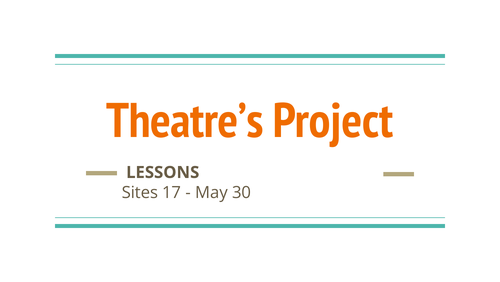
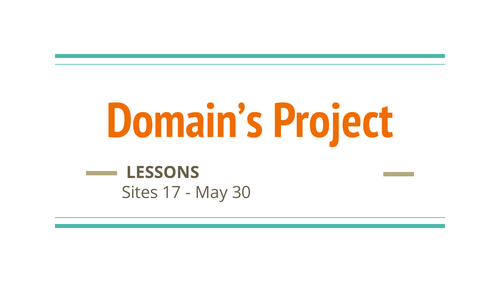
Theatre’s: Theatre’s -> Domain’s (185, 121)
